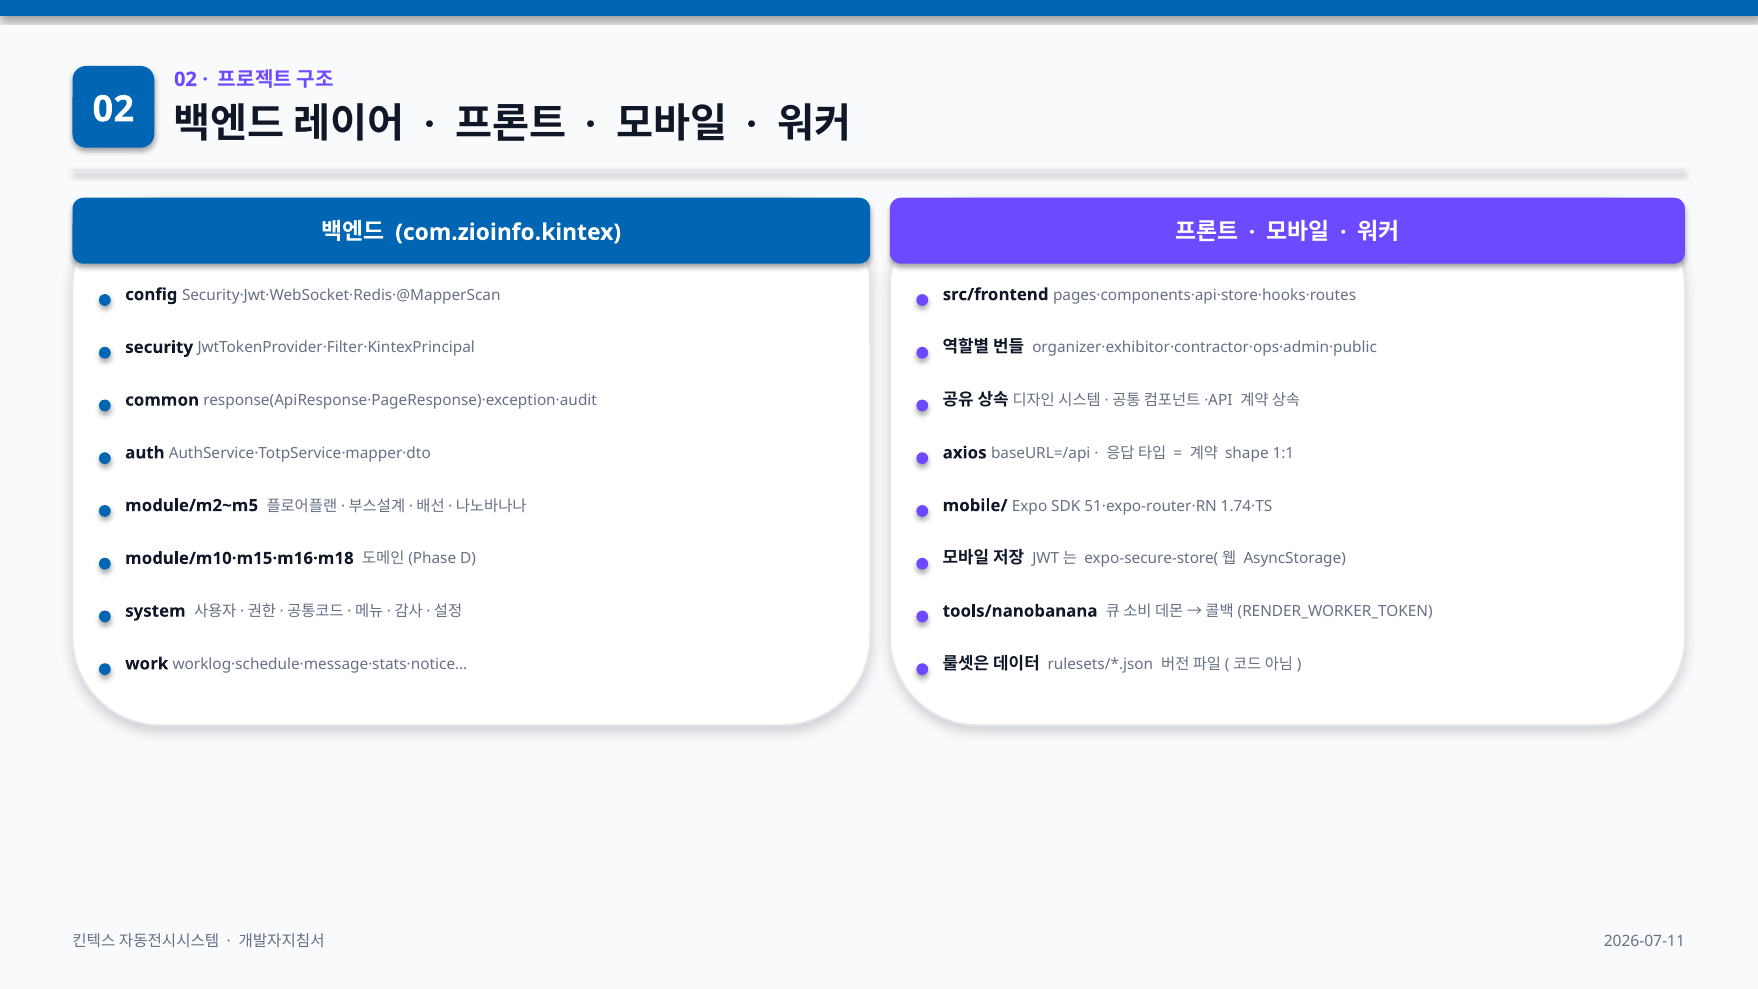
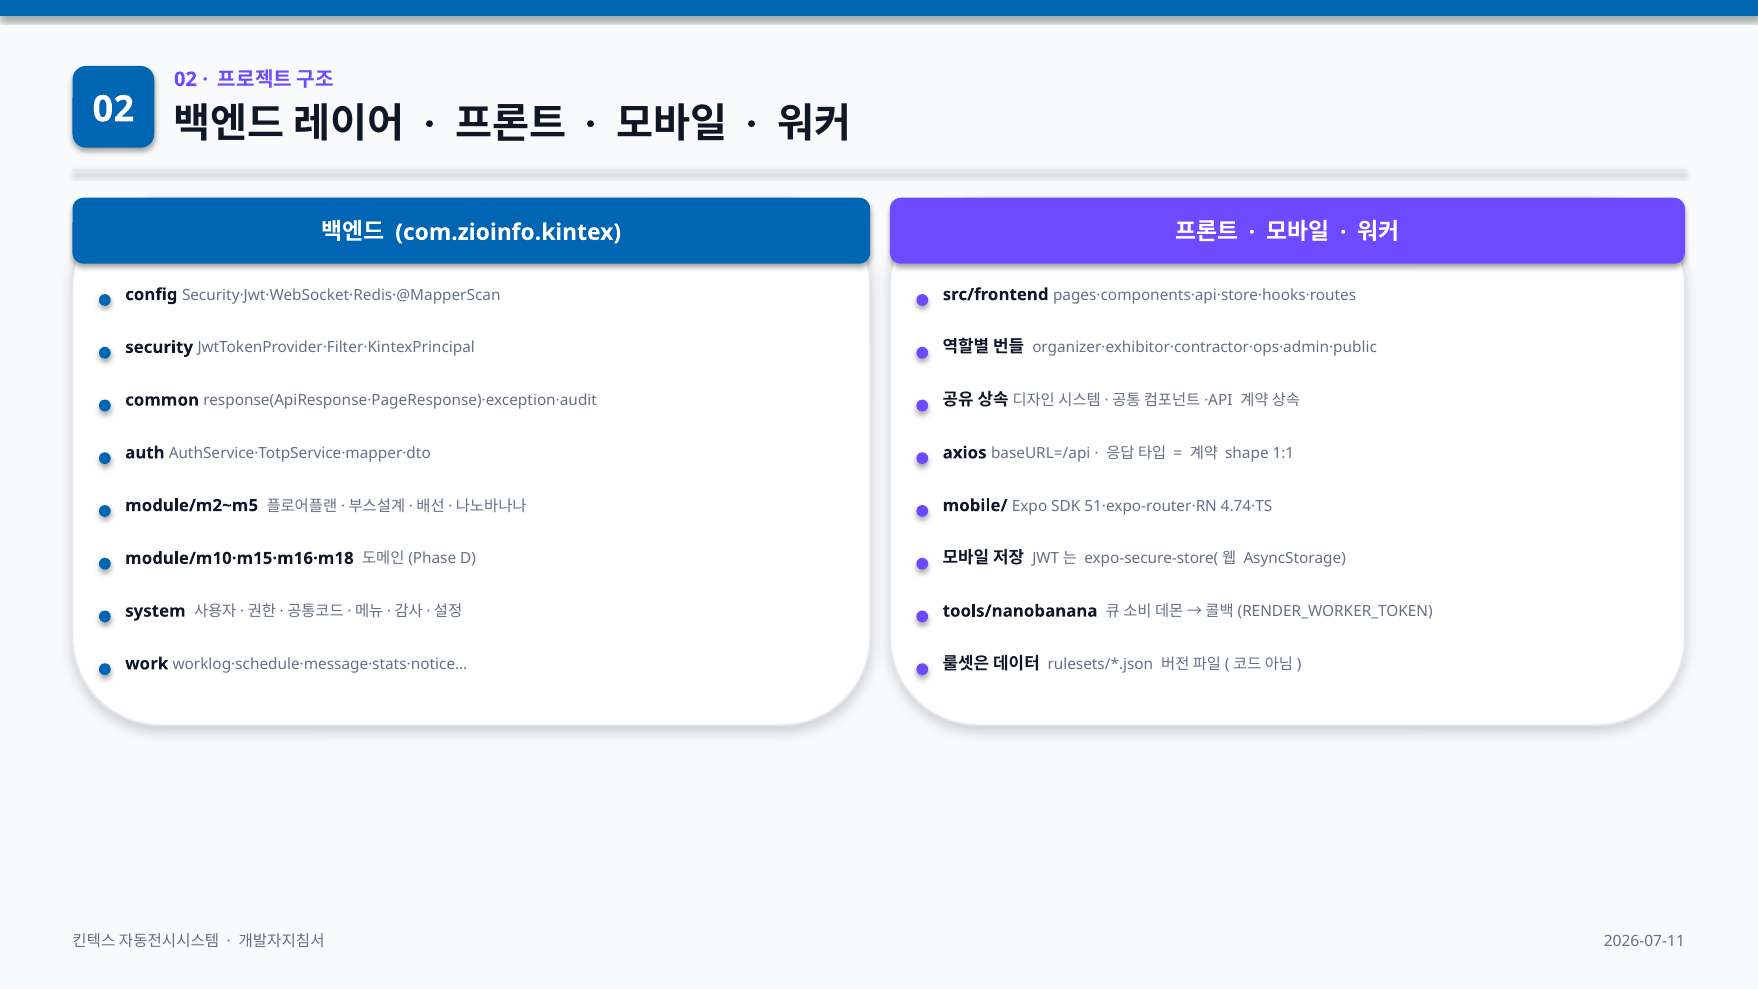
1.74·TS: 1.74·TS -> 4.74·TS (1247, 506)
